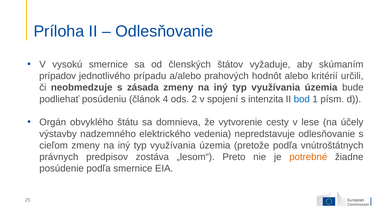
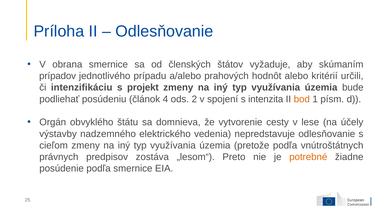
vysokú: vysokú -> obrana (67, 64)
neobmedzuje: neobmedzuje -> intenzifikáciu (82, 87)
zásada: zásada -> projekt (143, 87)
bod colour: blue -> orange (302, 99)
